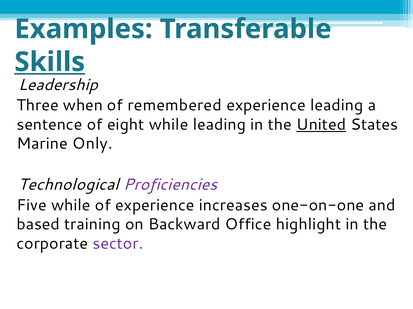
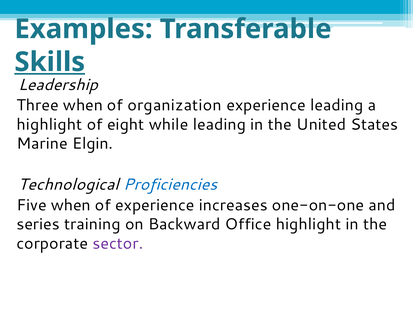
remembered: remembered -> organization (175, 106)
sentence: sentence -> highlight (49, 125)
United underline: present -> none (321, 125)
Only: Only -> Elgin (93, 144)
Proficiencies colour: purple -> blue (170, 185)
Five while: while -> when (71, 206)
based: based -> series (38, 225)
